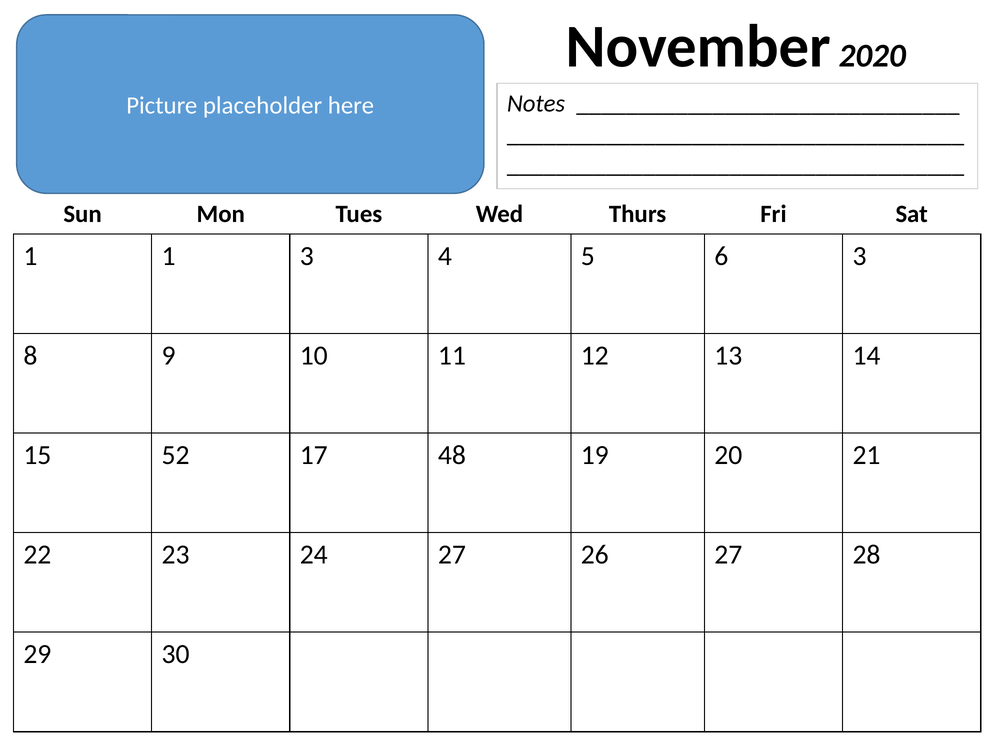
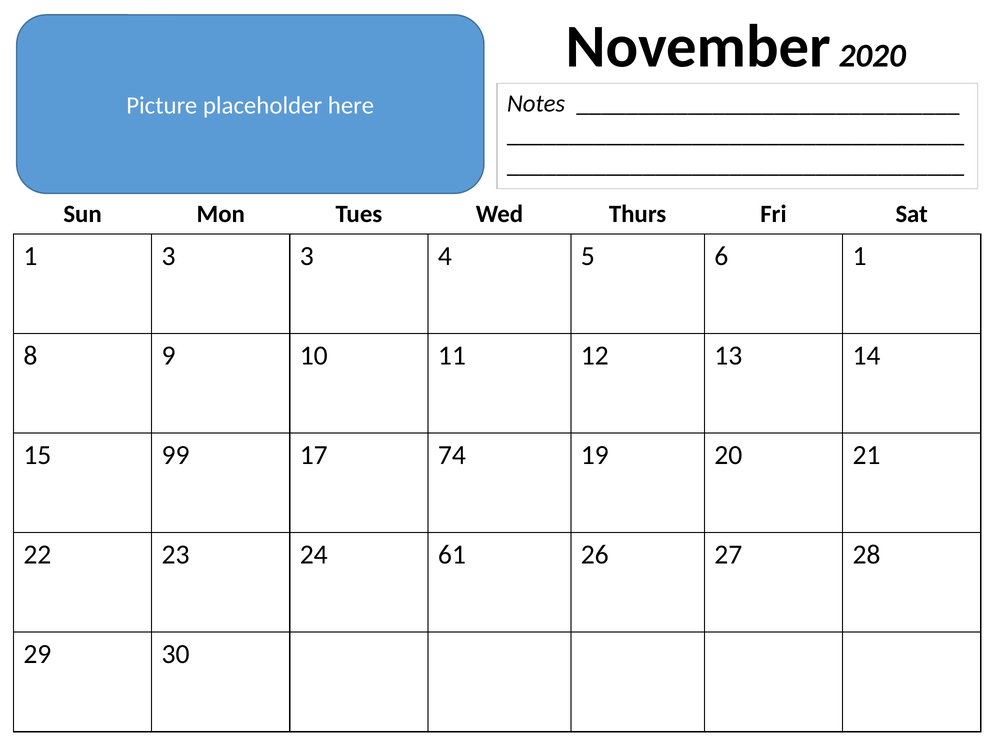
1 1: 1 -> 3 (169, 256)
6 3: 3 -> 1 (860, 256)
52: 52 -> 99 (176, 455)
48: 48 -> 74 (452, 455)
24 27: 27 -> 61 (452, 554)
